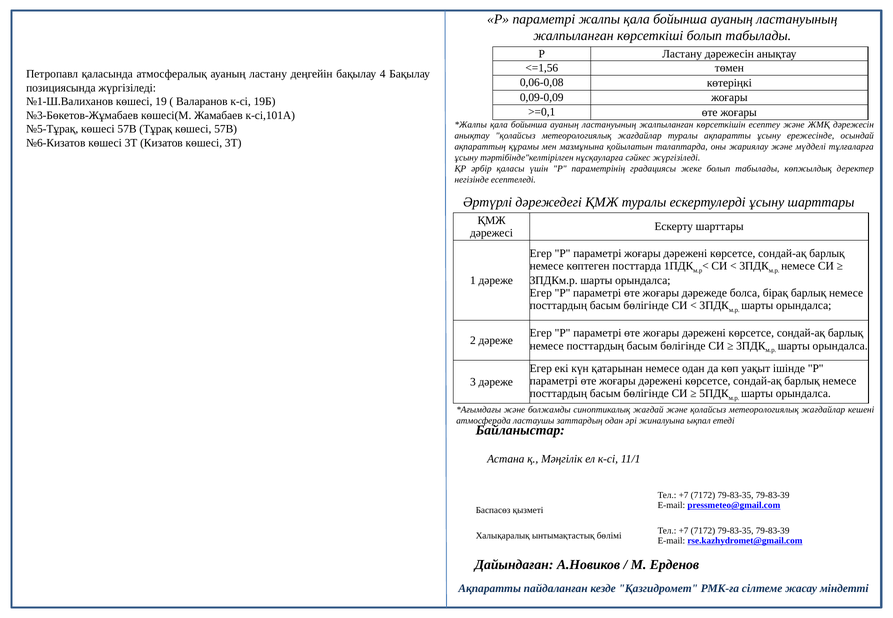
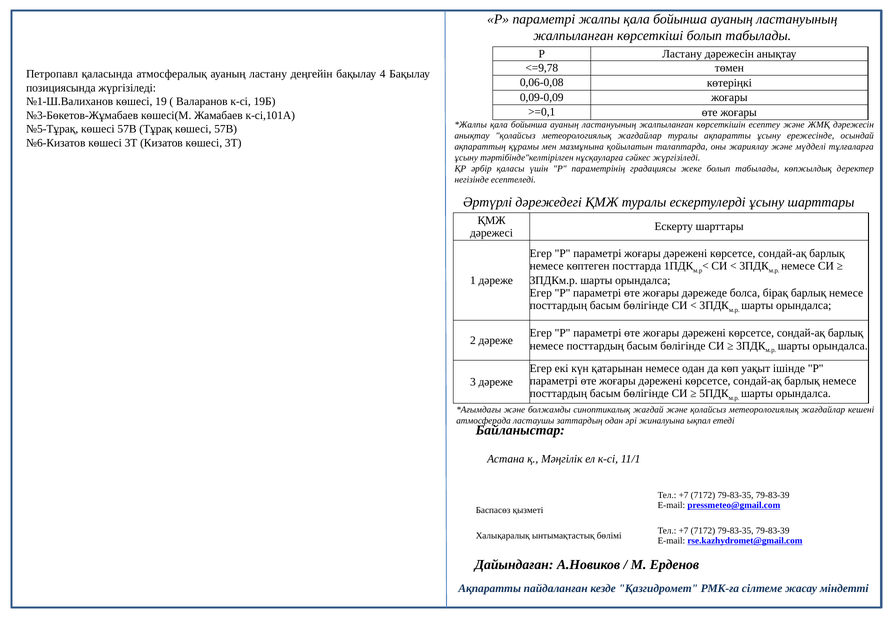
<=1,56: <=1,56 -> <=9,78 (542, 68)
